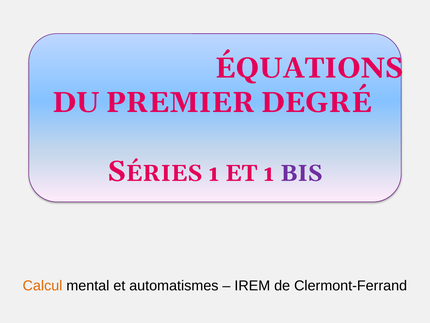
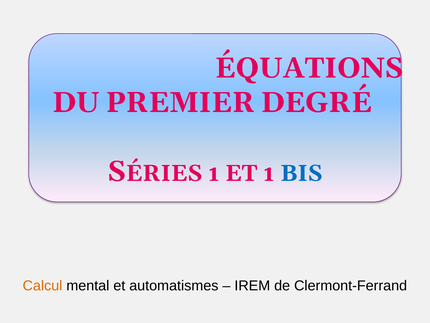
BIS colour: purple -> blue (301, 173)
